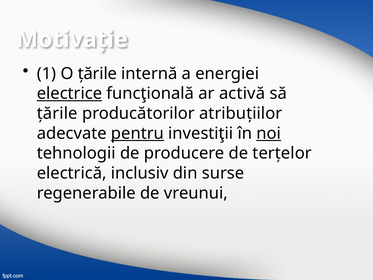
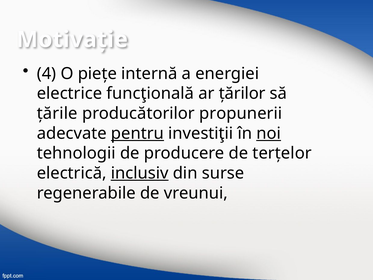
1: 1 -> 4 (47, 74)
O ţările: ţările -> pieţe (97, 74)
electrice underline: present -> none (69, 93)
activă: activă -> ţărilor (242, 93)
atribuţiilor: atribuţiilor -> propunerii (241, 113)
inclusiv underline: none -> present (140, 173)
